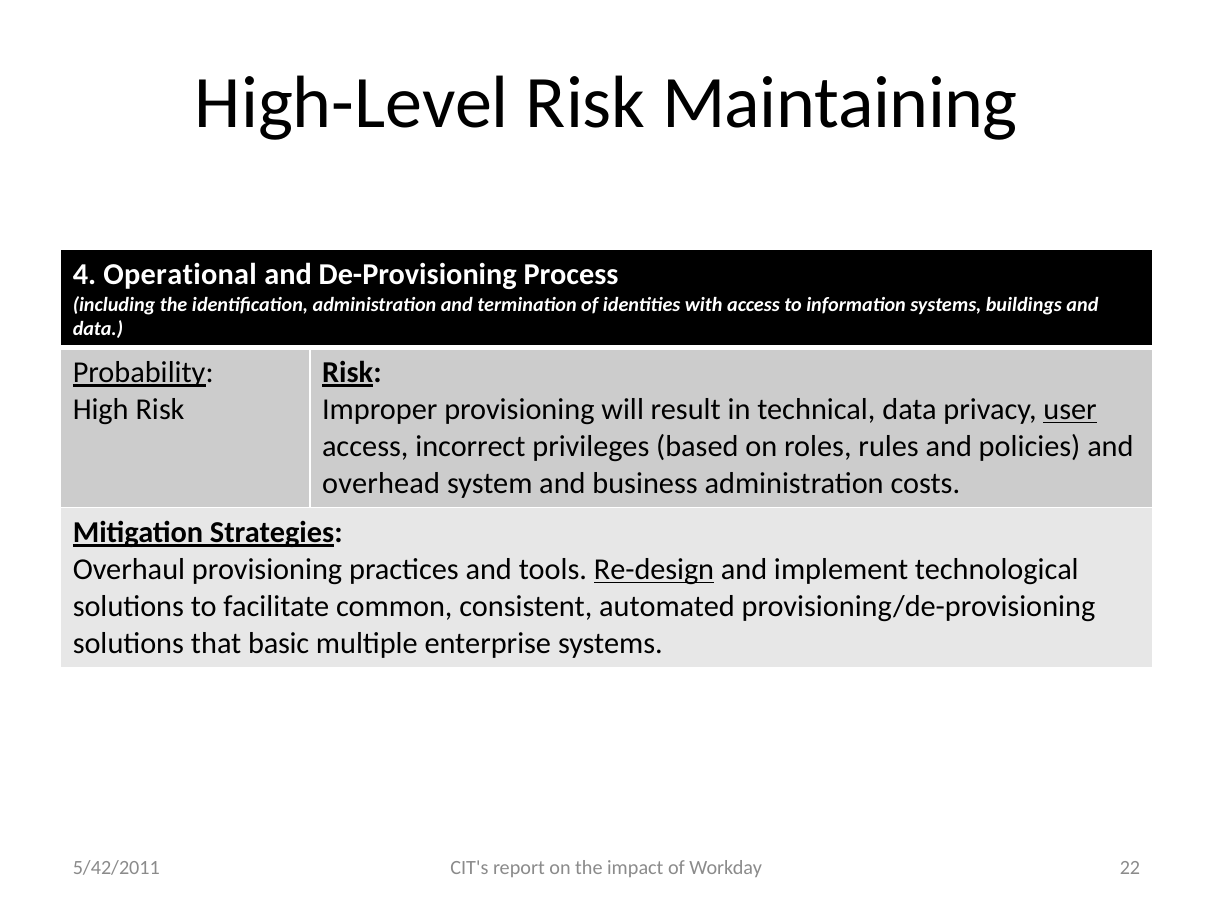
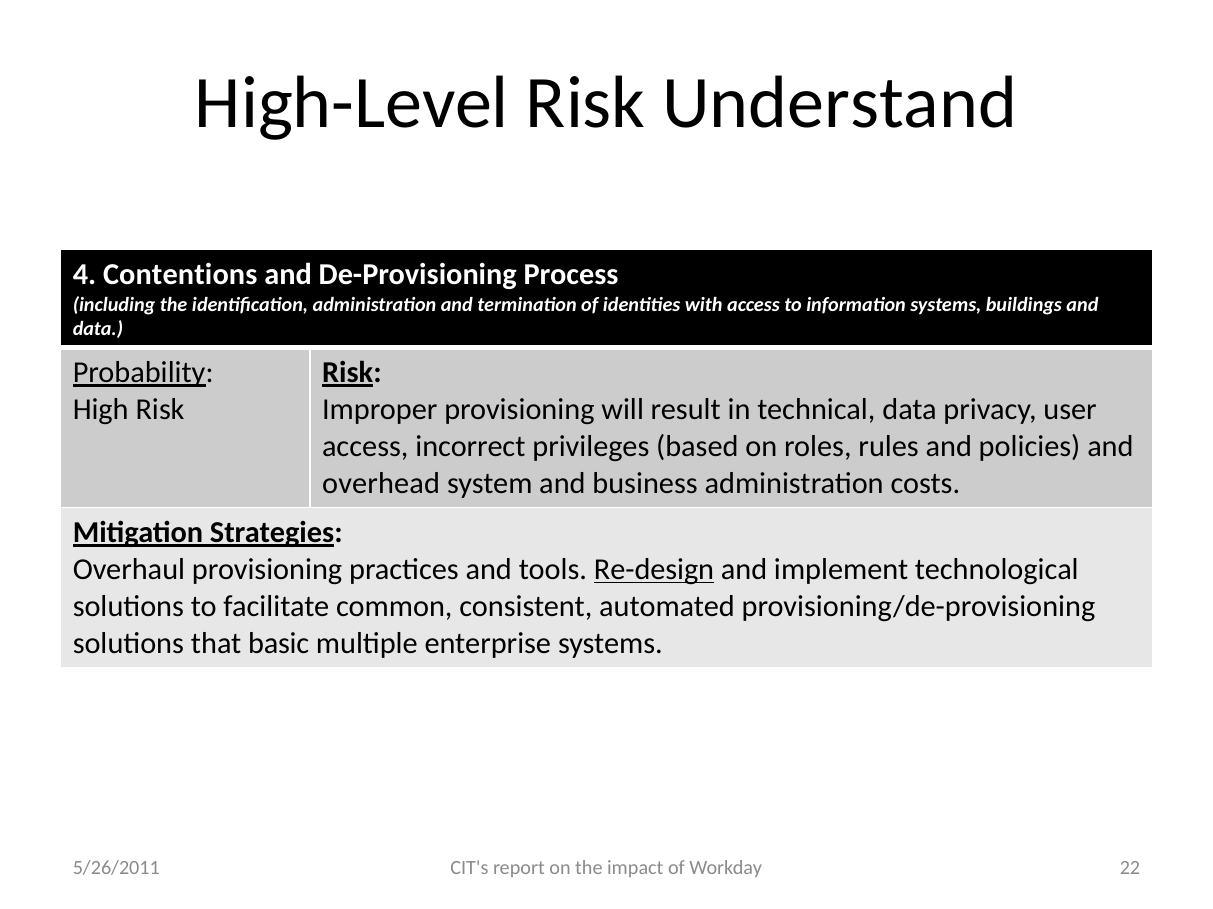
Maintaining: Maintaining -> Understand (840, 103)
Operational: Operational -> Contentions (180, 274)
user underline: present -> none (1070, 410)
5/42/2011: 5/42/2011 -> 5/26/2011 (116, 869)
